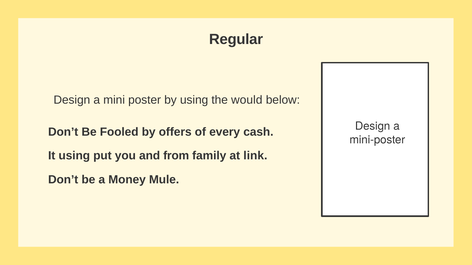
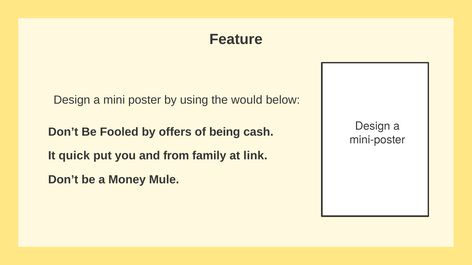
Regular: Regular -> Feature (236, 39)
every: every -> being (225, 132)
It using: using -> quick (74, 156)
